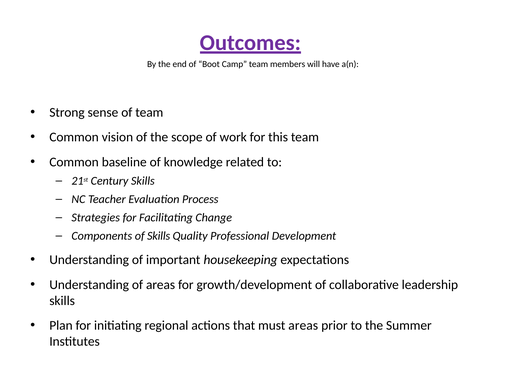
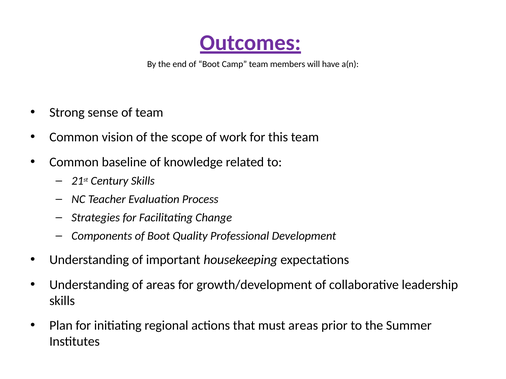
Components of Skills: Skills -> Boot (159, 236)
